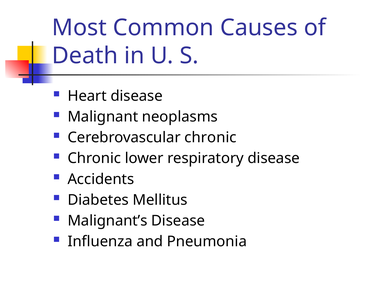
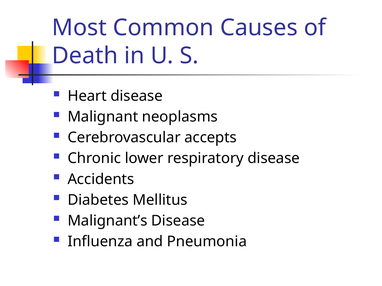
Cerebrovascular chronic: chronic -> accepts (211, 138)
